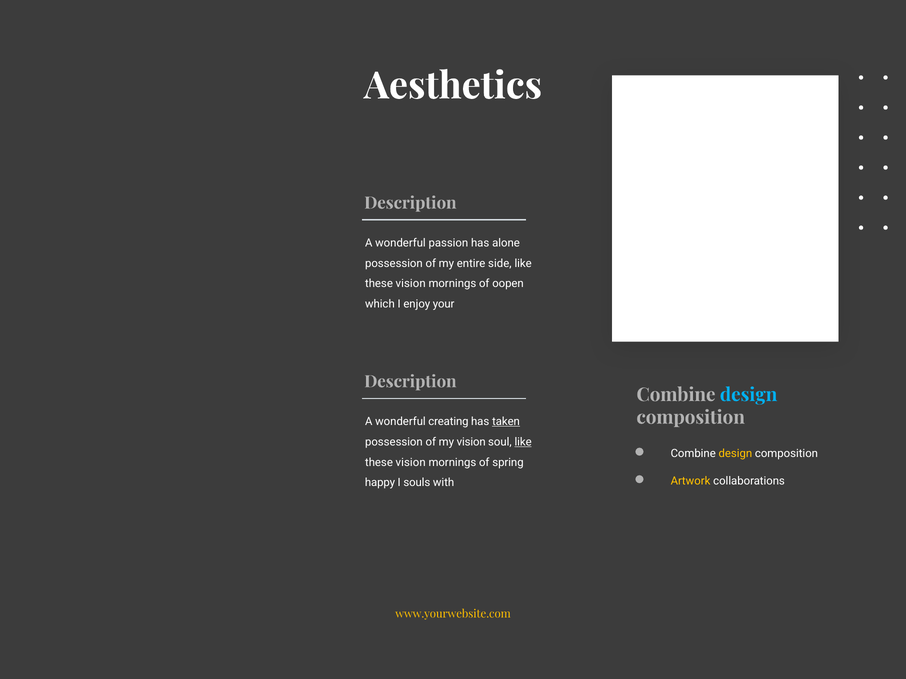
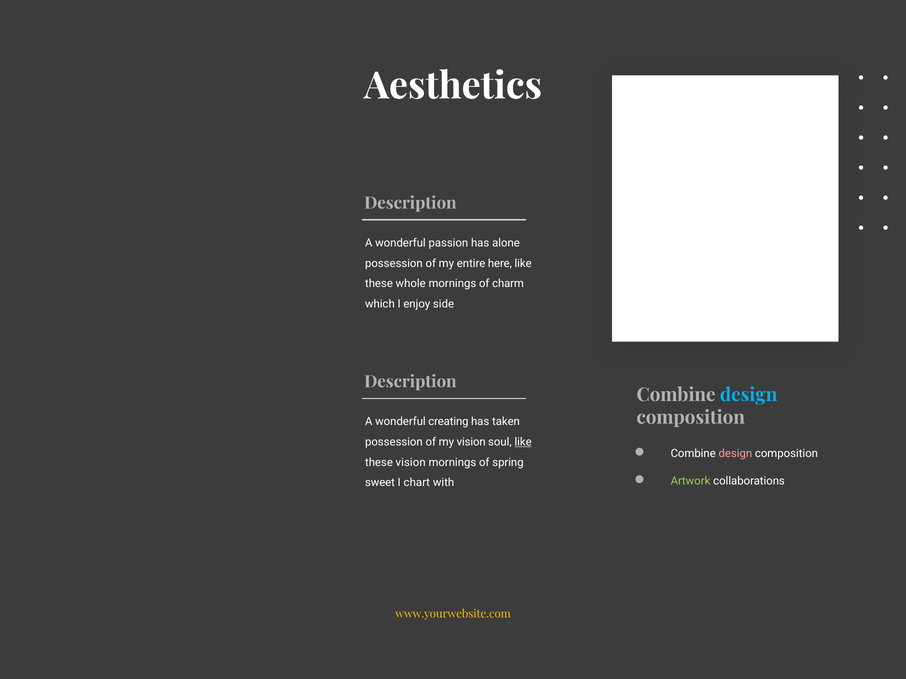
side: side -> here (500, 263)
vision: vision -> whole (411, 284)
oopen: oopen -> charm (508, 284)
your: your -> side (444, 304)
taken underline: present -> none (506, 422)
design colour: yellow -> pink (735, 454)
Artwork colour: yellow -> light green (691, 481)
happy: happy -> sweet (380, 483)
souls: souls -> chart (417, 483)
